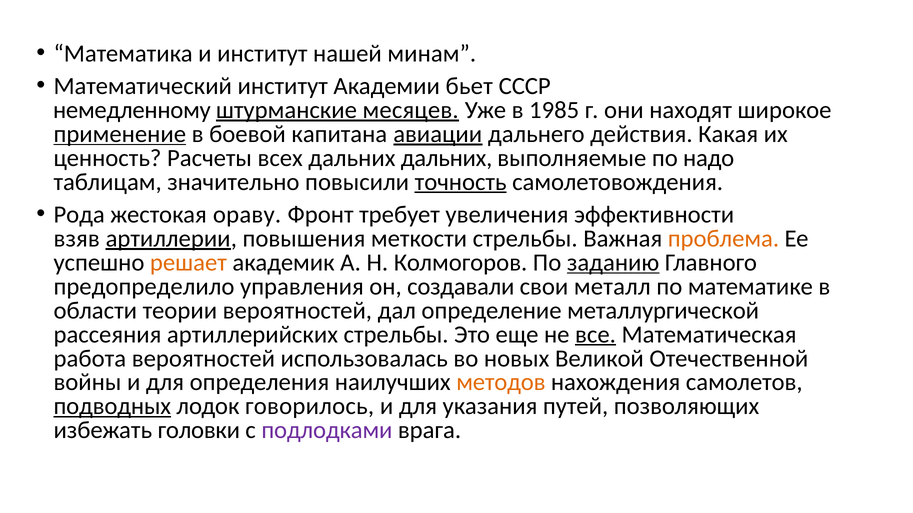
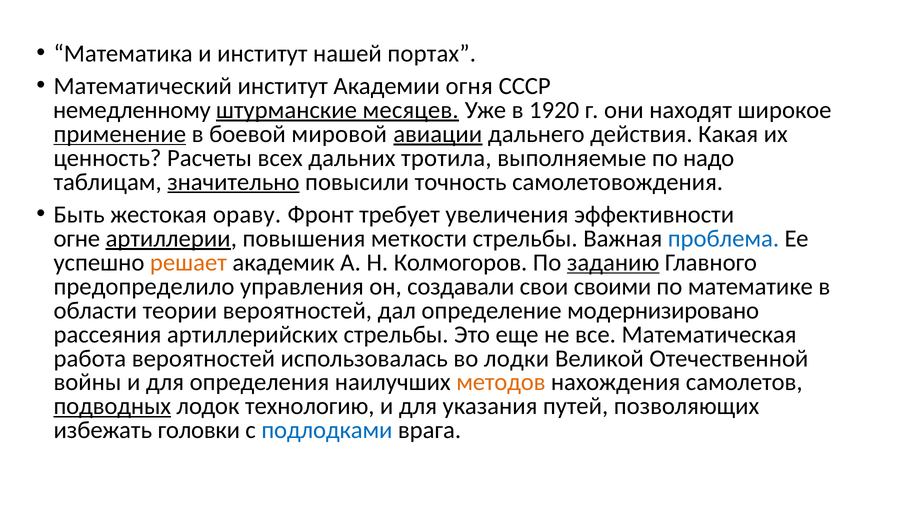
минам: минам -> портах (432, 53)
бьет: бьет -> огня (469, 86)
1985: 1985 -> 1920 (554, 110)
капитана: капитана -> мировой (339, 134)
дальних дальних: дальних -> тротила (446, 158)
значительно underline: none -> present (233, 182)
точность underline: present -> none (461, 182)
Рода: Рода -> Быть (79, 215)
взяв: взяв -> огне (77, 239)
проблема colour: orange -> blue (723, 239)
металл: металл -> своими (613, 287)
металлургической: металлургической -> модернизировано (663, 311)
все underline: present -> none (596, 335)
новых: новых -> лодки (517, 359)
говорилось: говорилось -> технологию (310, 407)
подлодками colour: purple -> blue (327, 431)
